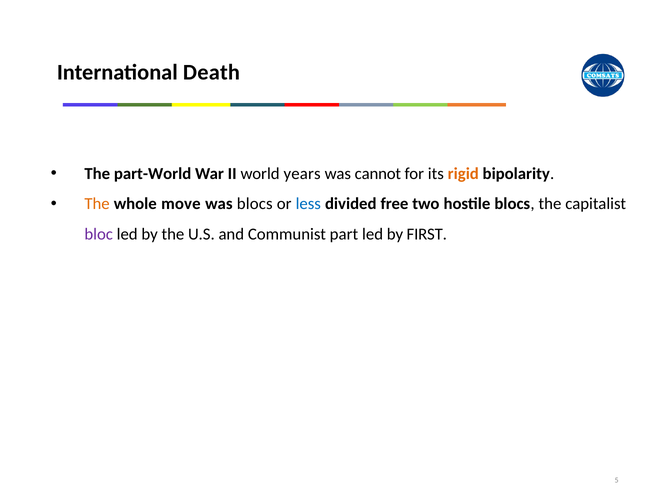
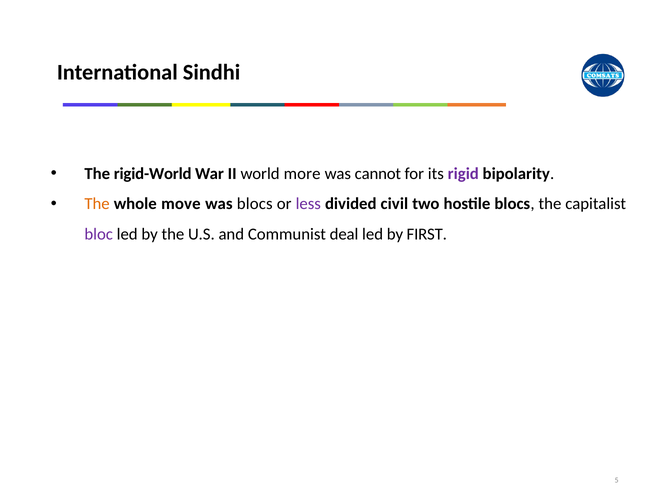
Death: Death -> Sindhi (212, 72)
part-World: part-World -> rigid-World (153, 174)
years: years -> more (302, 174)
rigid colour: orange -> purple (463, 174)
less colour: blue -> purple (308, 204)
free: free -> civil (394, 204)
part: part -> deal (344, 234)
